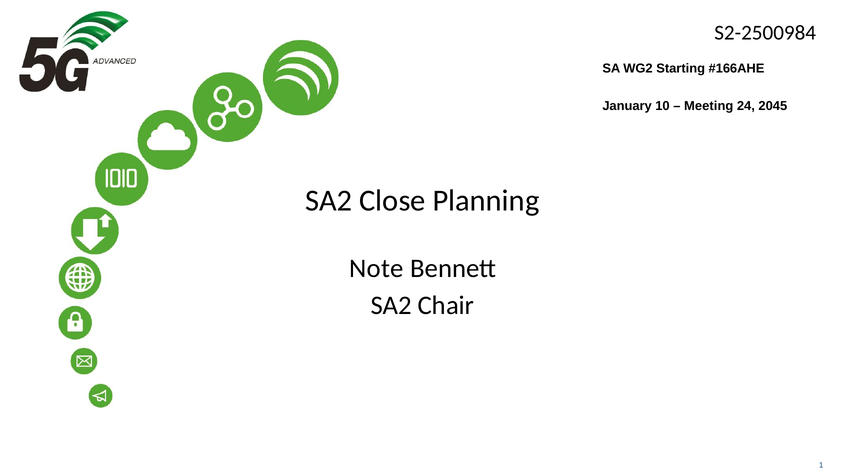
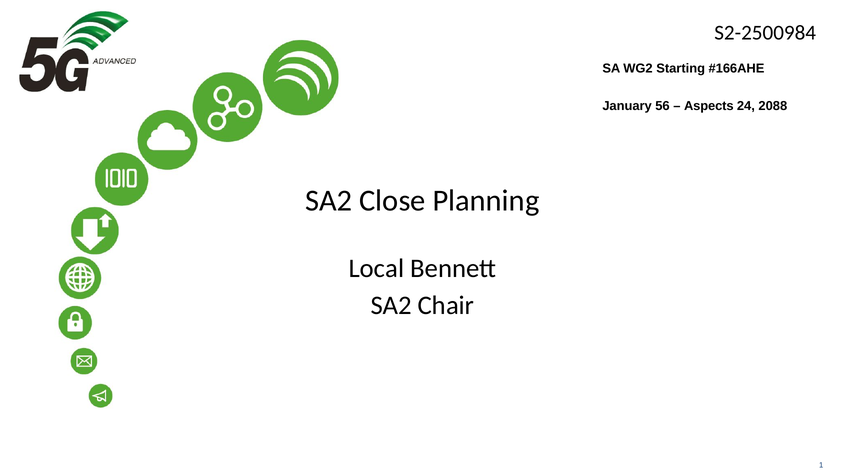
10: 10 -> 56 (663, 106)
Meeting: Meeting -> Aspects (709, 106)
2045: 2045 -> 2088 (773, 106)
Note: Note -> Local (376, 268)
